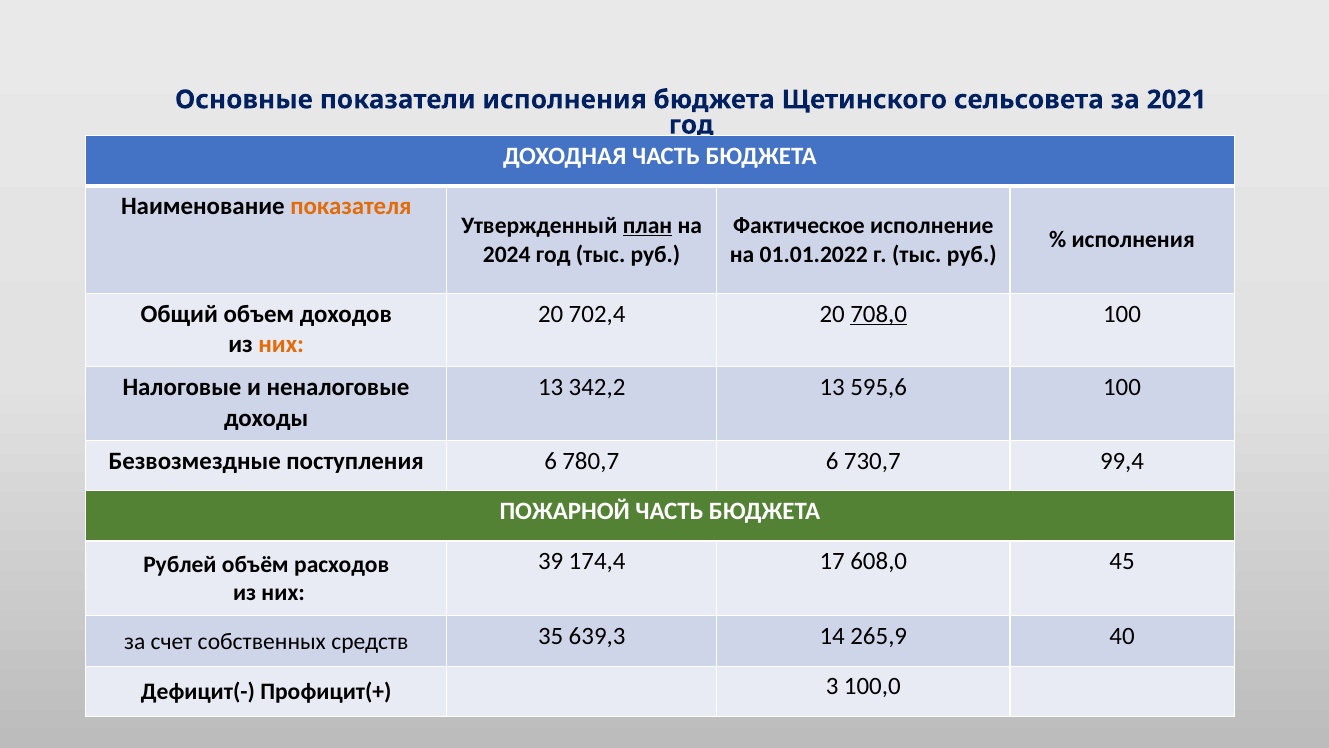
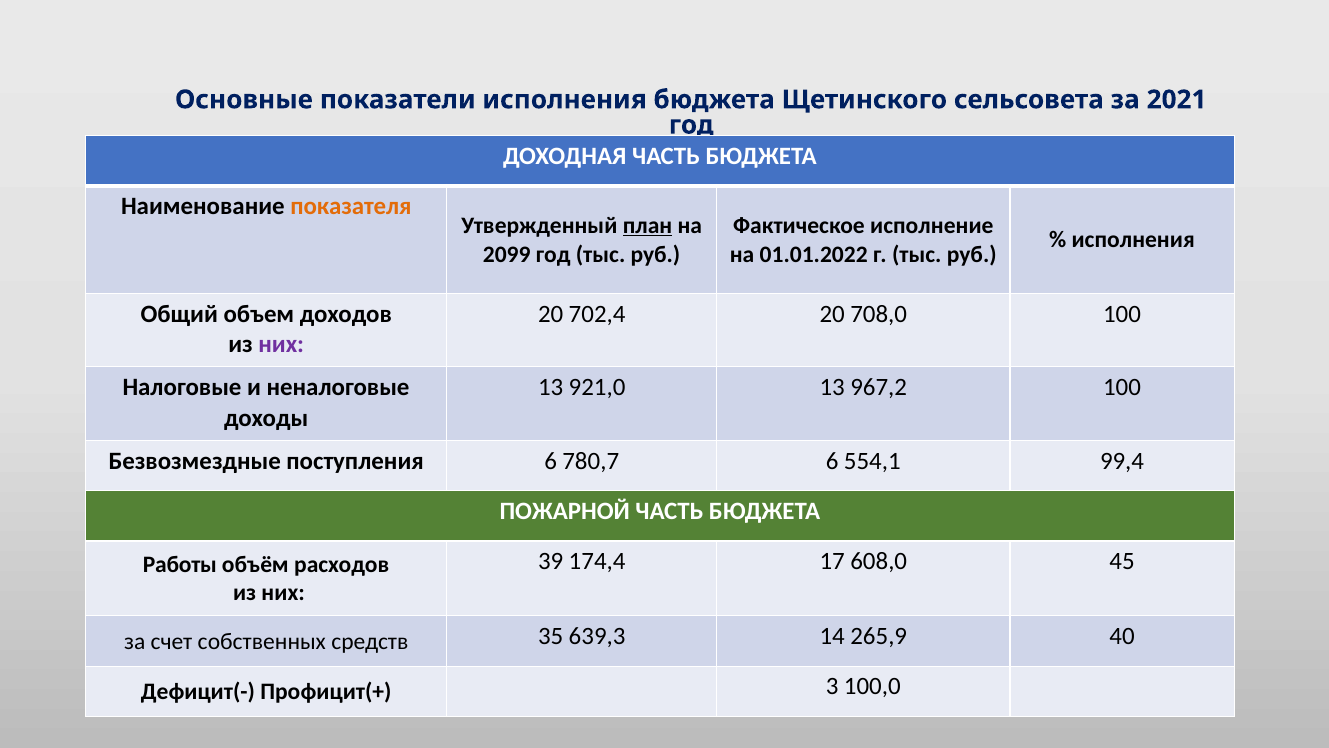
2024: 2024 -> 2099 (507, 254)
708,0 underline: present -> none (879, 314)
них colour: orange -> purple (281, 344)
342,2: 342,2 -> 921,0 (597, 387)
595,6: 595,6 -> 967,2 (879, 387)
730,7: 730,7 -> 554,1 (872, 461)
Рублей: Рублей -> Работы (180, 564)
